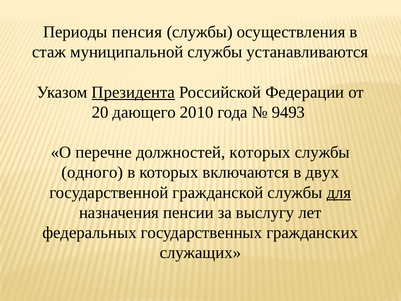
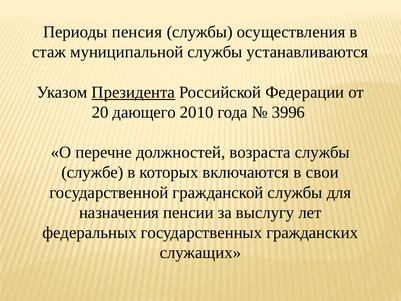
9493: 9493 -> 3996 (288, 112)
должностей которых: которых -> возраста (260, 152)
одного: одного -> службе (92, 172)
двух: двух -> свои (322, 172)
для underline: present -> none (339, 192)
